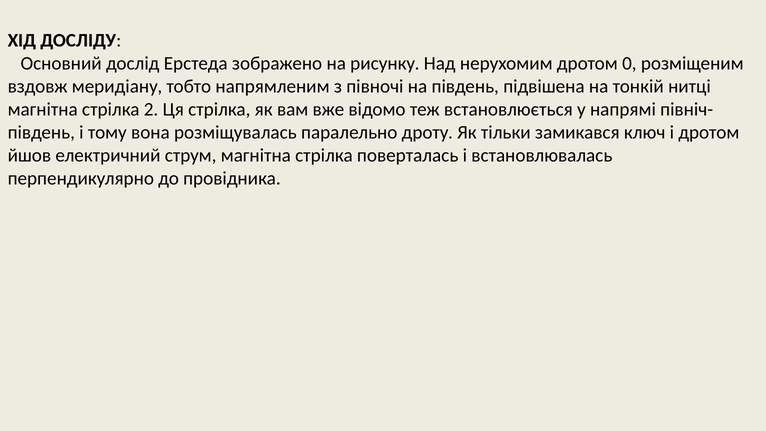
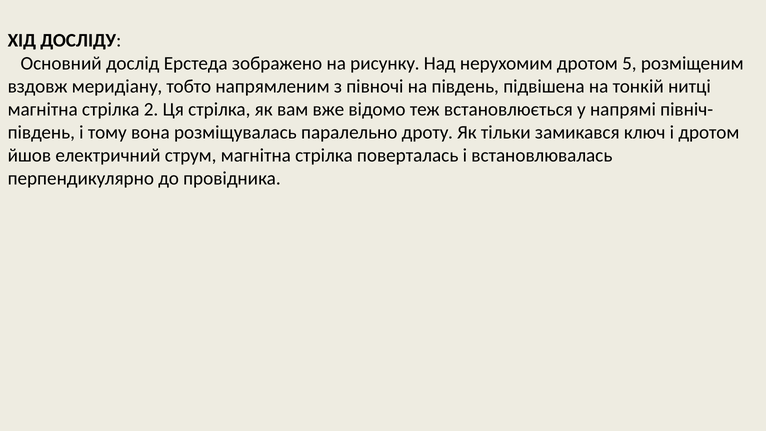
0: 0 -> 5 (629, 64)
